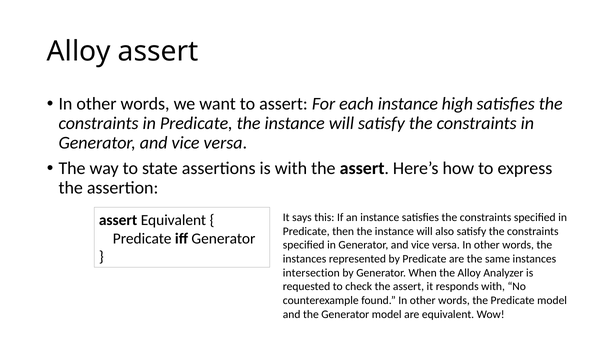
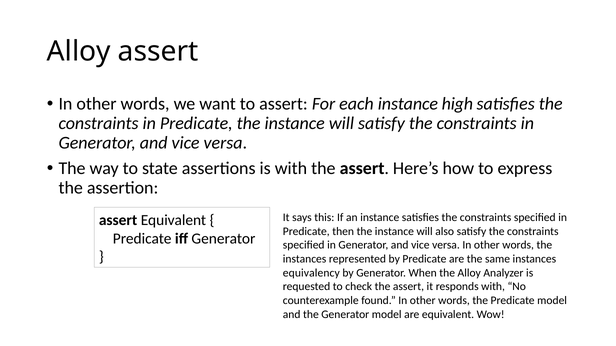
intersection: intersection -> equivalency (311, 273)
